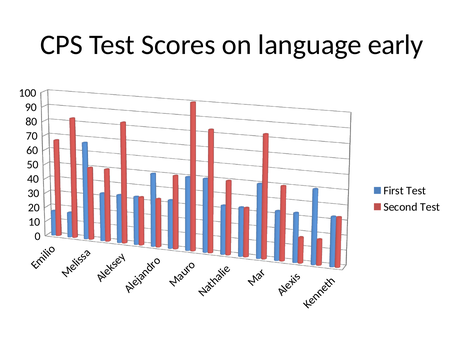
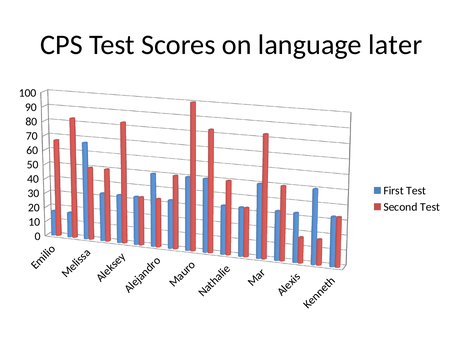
early: early -> later (395, 45)
